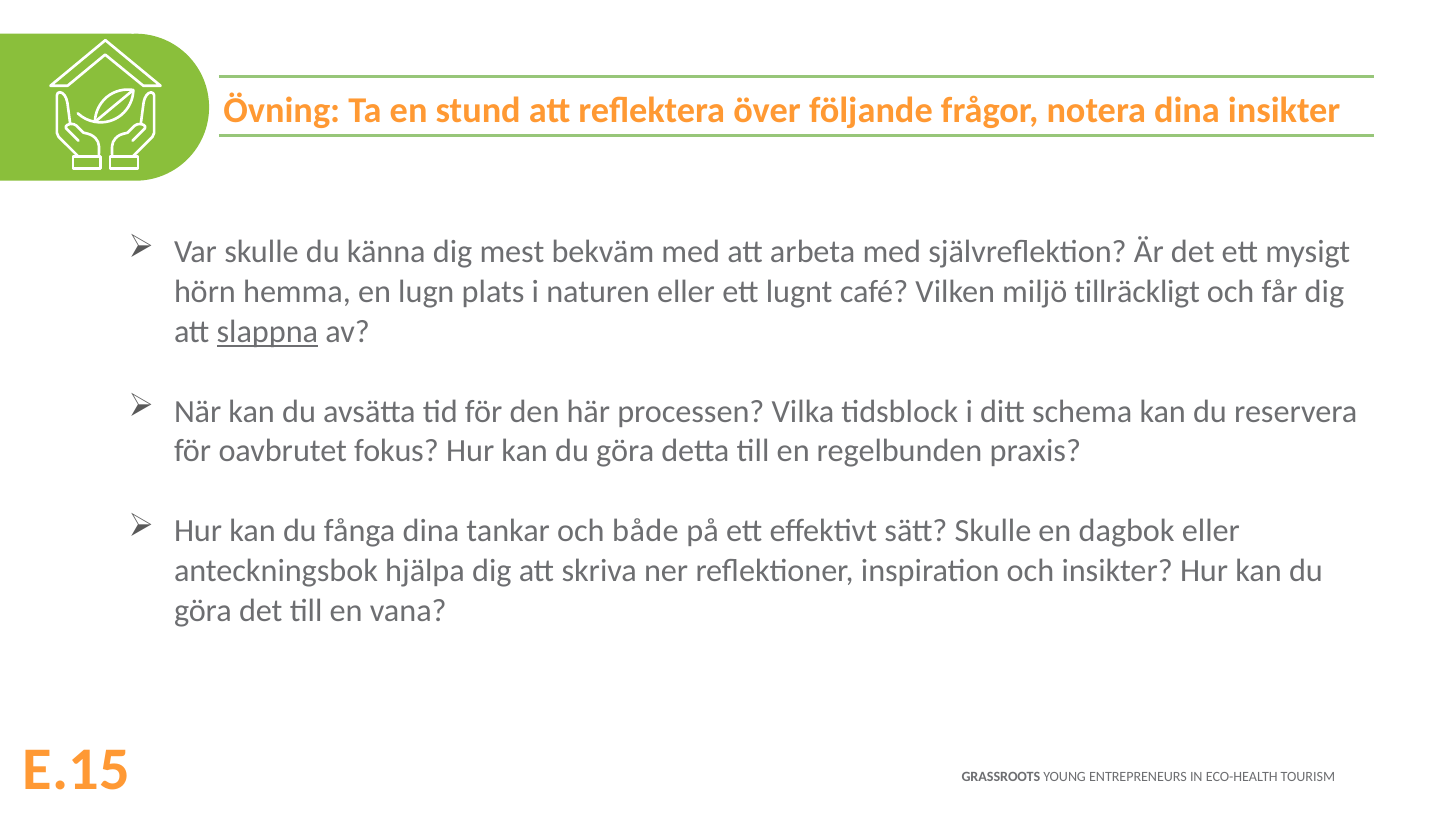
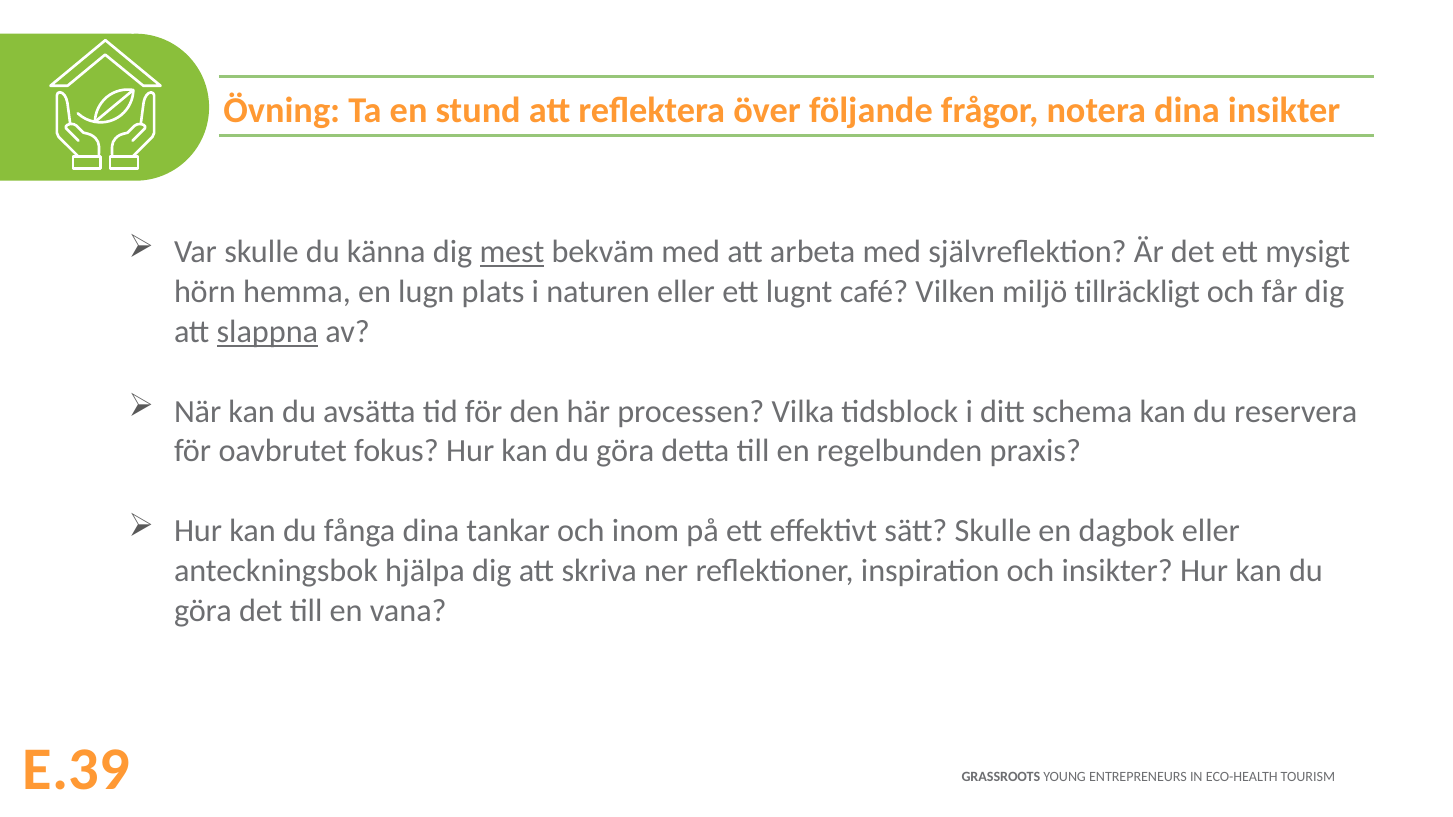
mest underline: none -> present (512, 252)
både: både -> inom (646, 531)
E.15: E.15 -> E.39 (76, 770)
